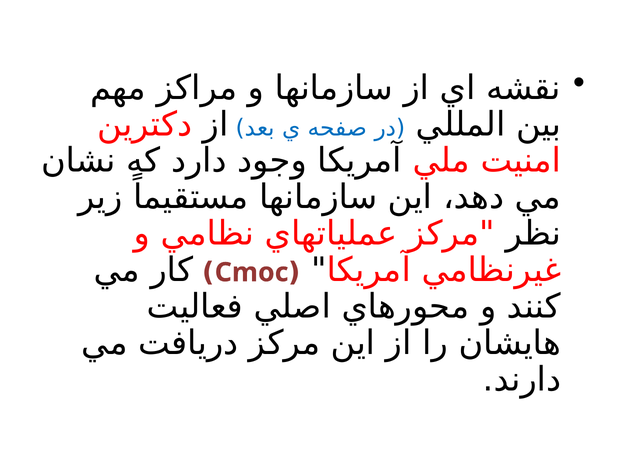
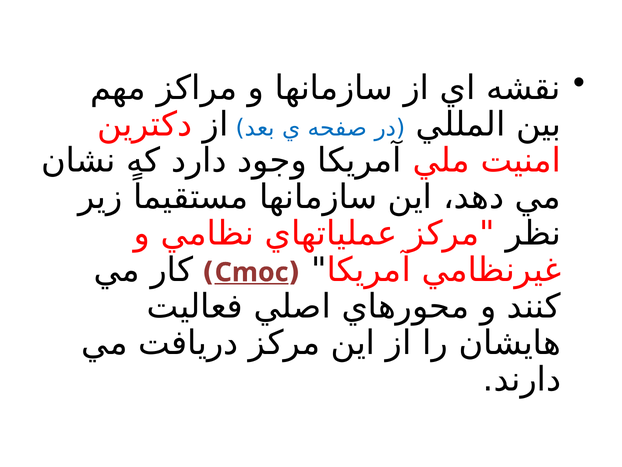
Cmoc underline: none -> present (252, 272)
